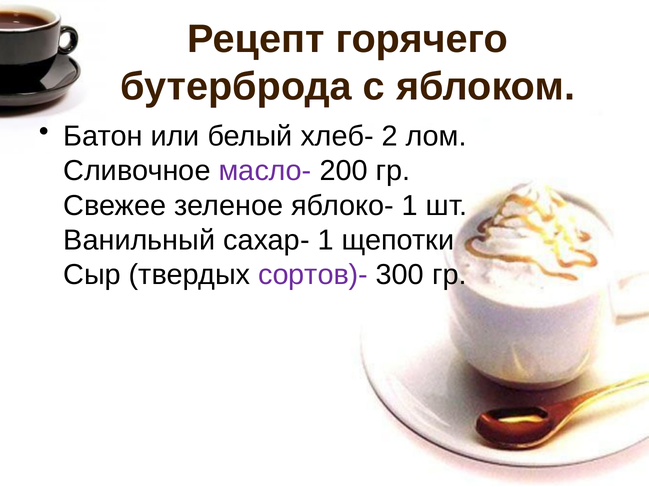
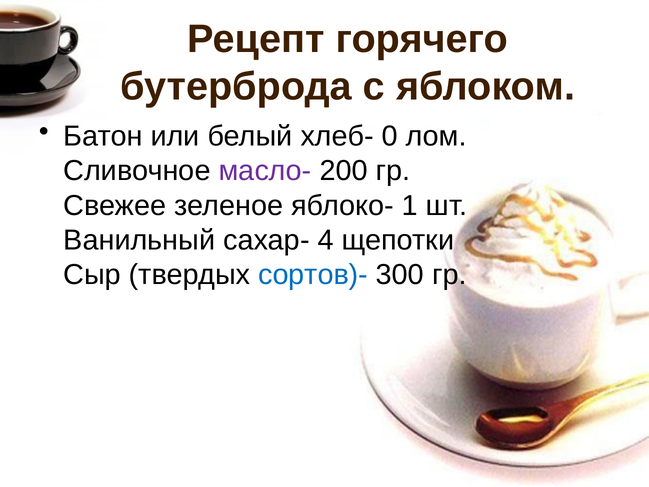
2: 2 -> 0 (390, 136)
сахар- 1: 1 -> 4 (326, 240)
сортов)- colour: purple -> blue (313, 275)
